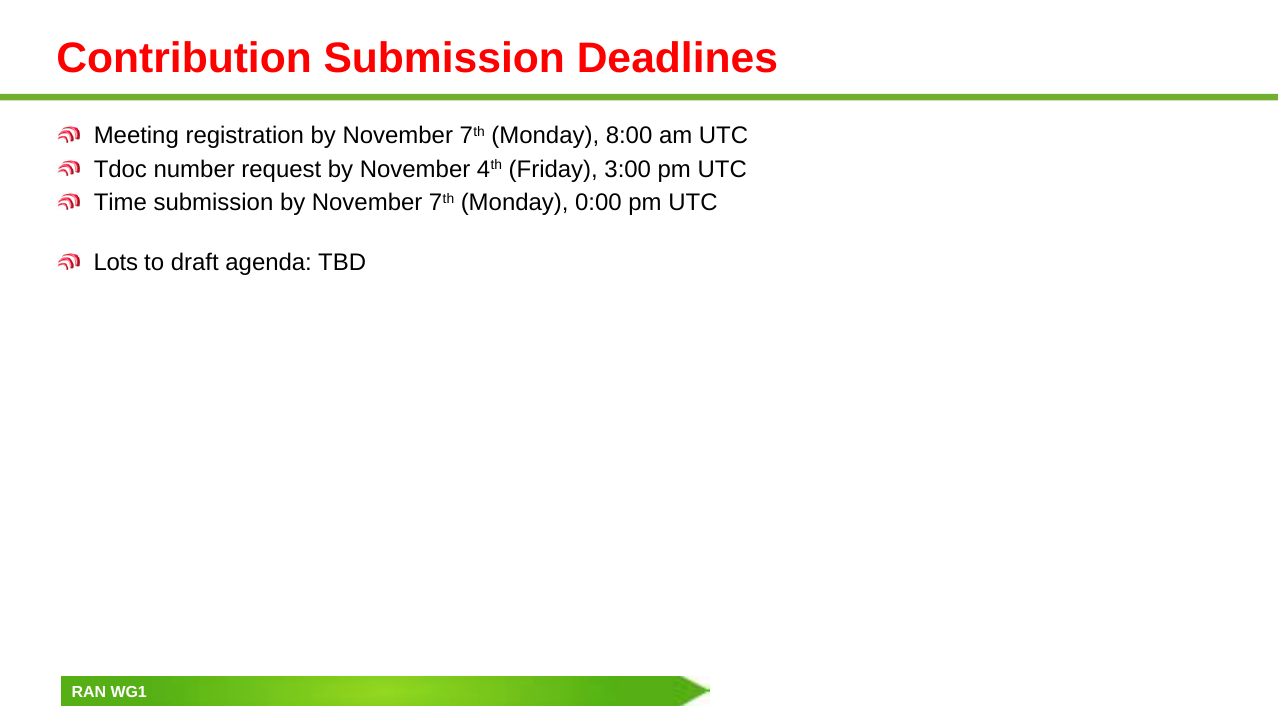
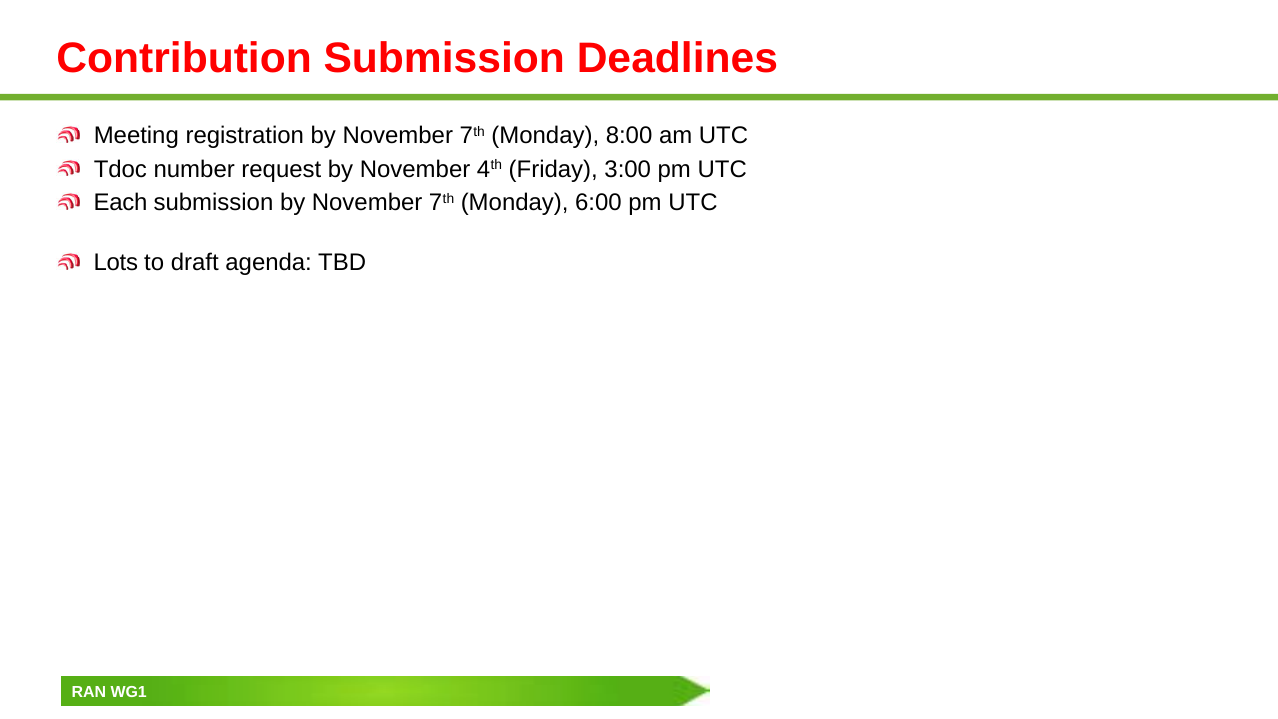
Time: Time -> Each (120, 203)
0:00: 0:00 -> 6:00 (598, 203)
